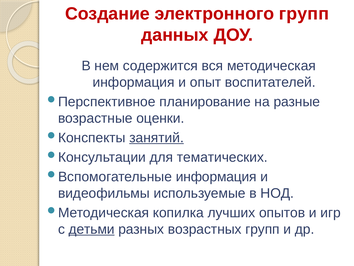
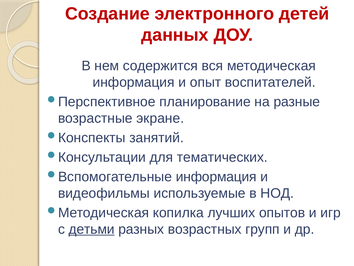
электронного групп: групп -> детей (304, 14)
оценки: оценки -> экране (160, 118)
занятий underline: present -> none (157, 137)
